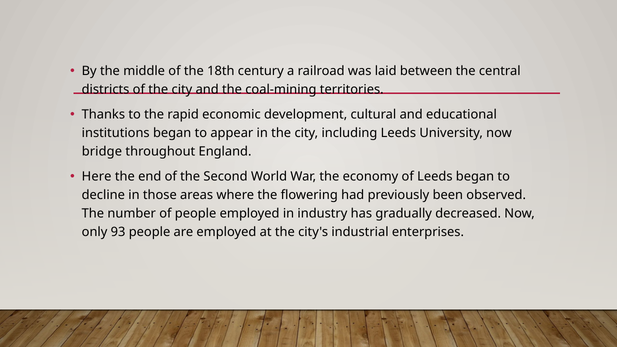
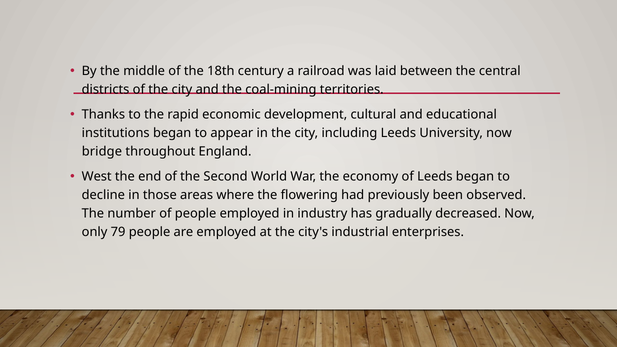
Here: Here -> West (97, 177)
93: 93 -> 79 (118, 232)
